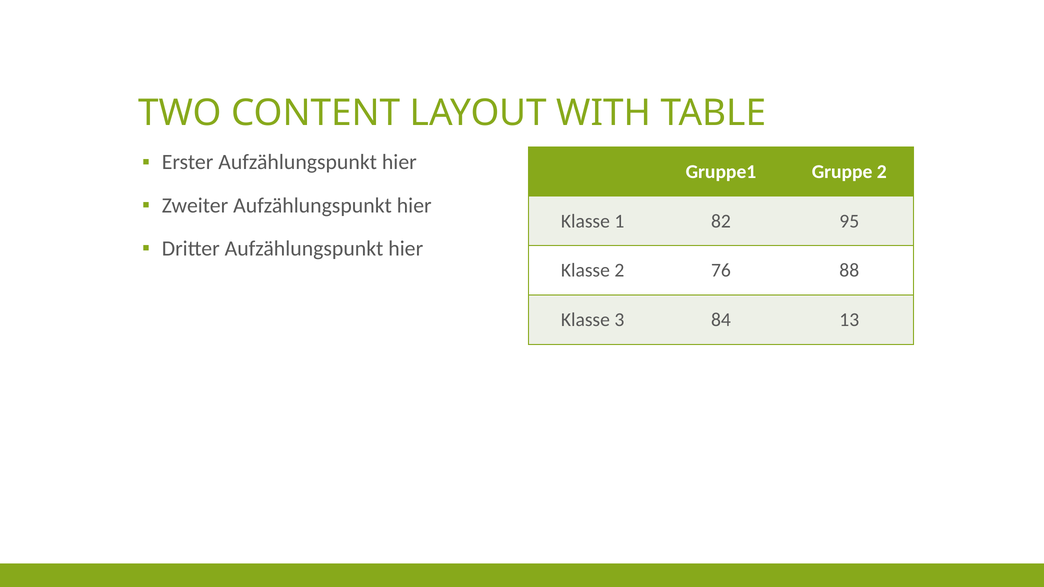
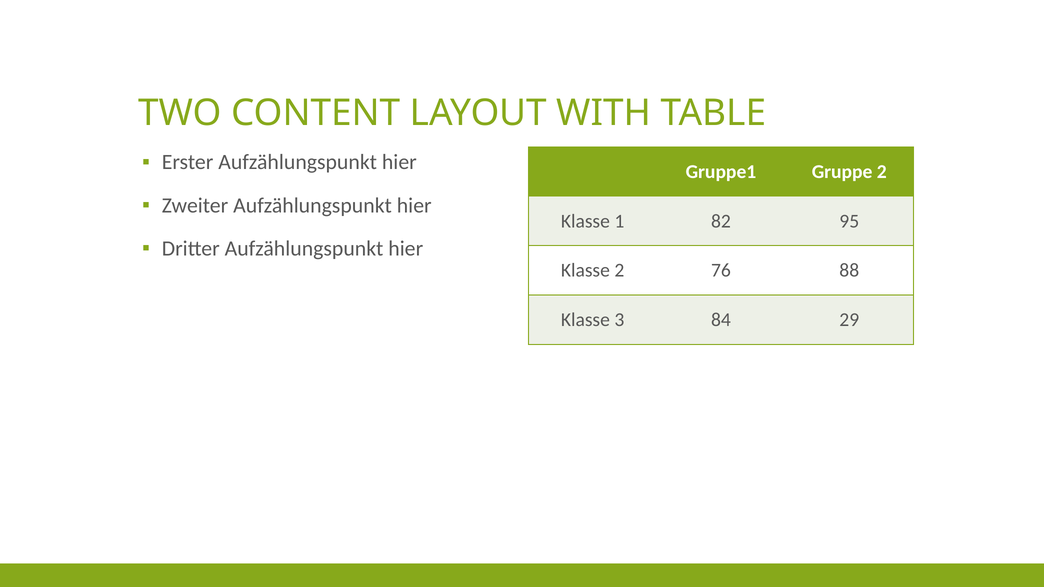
13: 13 -> 29 (849, 320)
